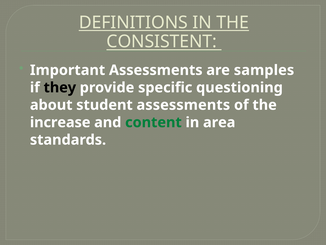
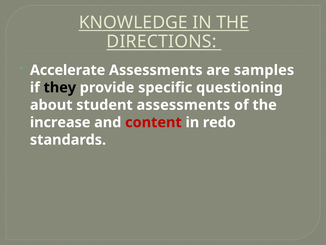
DEFINITIONS: DEFINITIONS -> KNOWLEDGE (133, 22)
CONSISTENT: CONSISTENT -> DIRECTIONS (162, 42)
Important: Important -> Accelerate (68, 70)
content colour: green -> red (153, 122)
area: area -> redo (219, 122)
